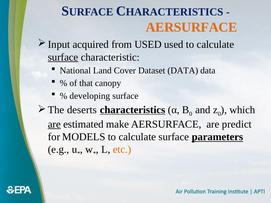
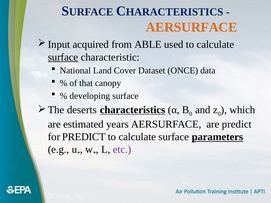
from USED: USED -> ABLE (148, 45)
Dataset DATA: DATA -> ONCE (183, 71)
are underline: present -> none (54, 124)
make: make -> years (118, 124)
for MODELS: MODELS -> PREDICT (84, 137)
etc colour: orange -> purple (122, 150)
